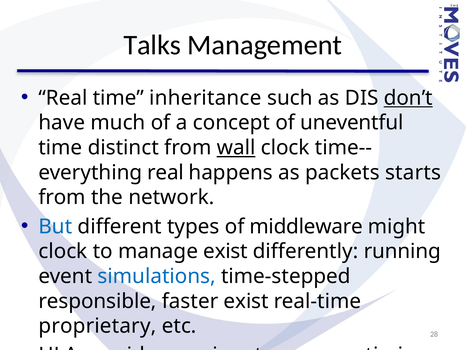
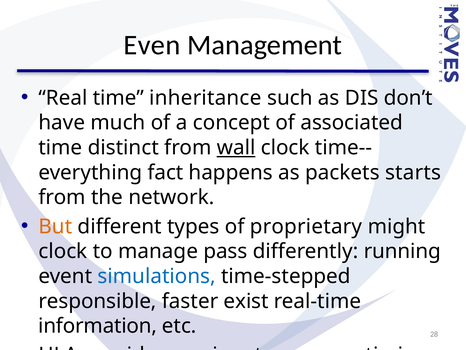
Talks: Talks -> Even (152, 45)
don’t underline: present -> none (408, 98)
uneventful: uneventful -> associated (352, 123)
real: real -> fact (165, 172)
But colour: blue -> orange (55, 226)
middleware: middleware -> proprietary (306, 226)
manage exist: exist -> pass (225, 251)
proprietary: proprietary -> information (98, 326)
